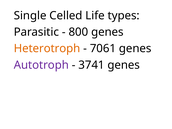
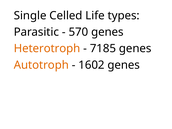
800: 800 -> 570 (78, 32)
7061: 7061 -> 7185 (103, 49)
Autotroph colour: purple -> orange (41, 65)
3741: 3741 -> 1602 (91, 65)
